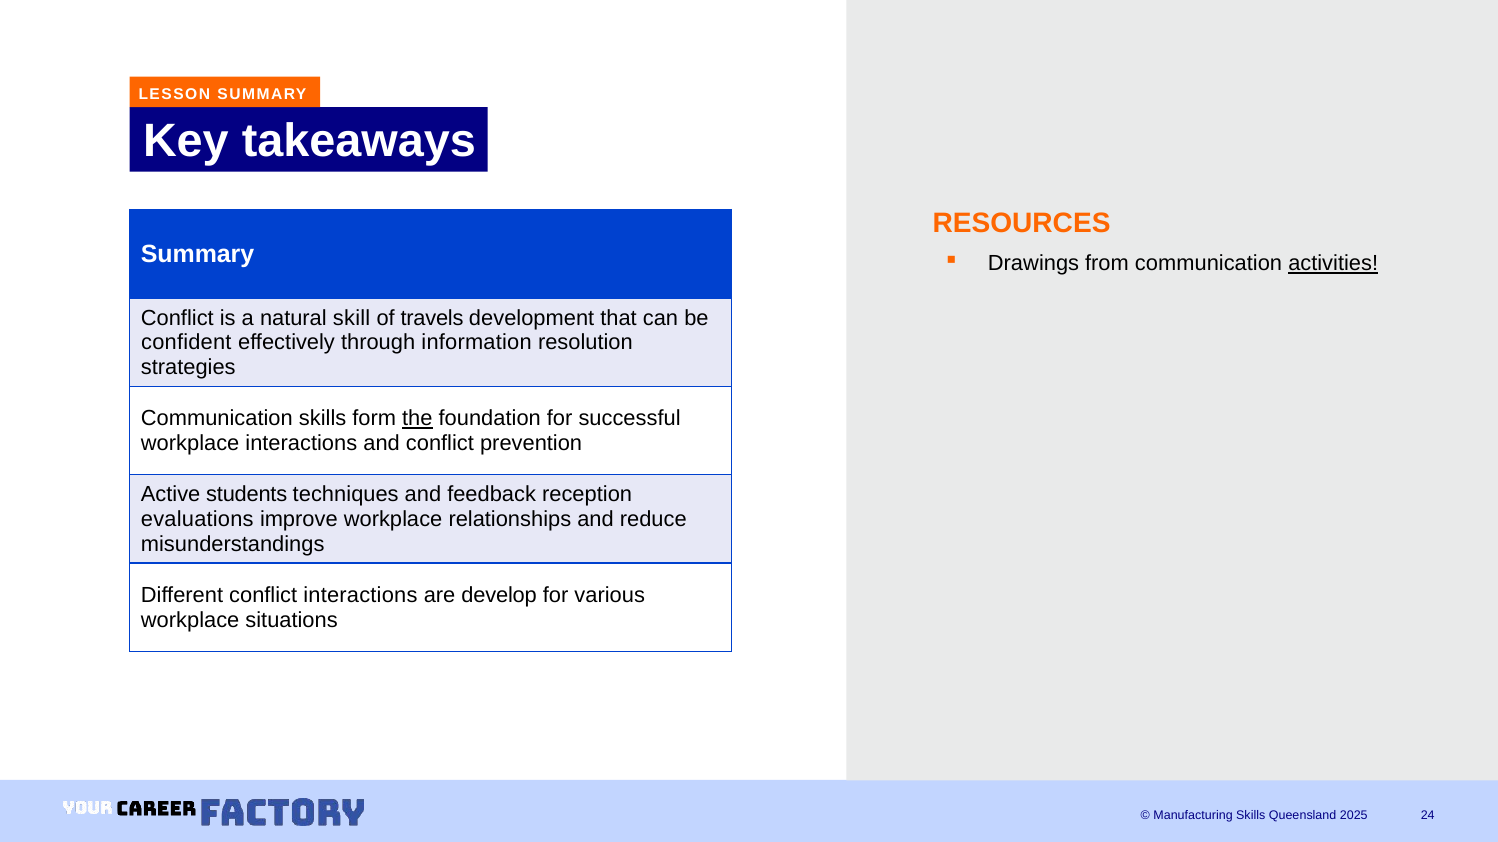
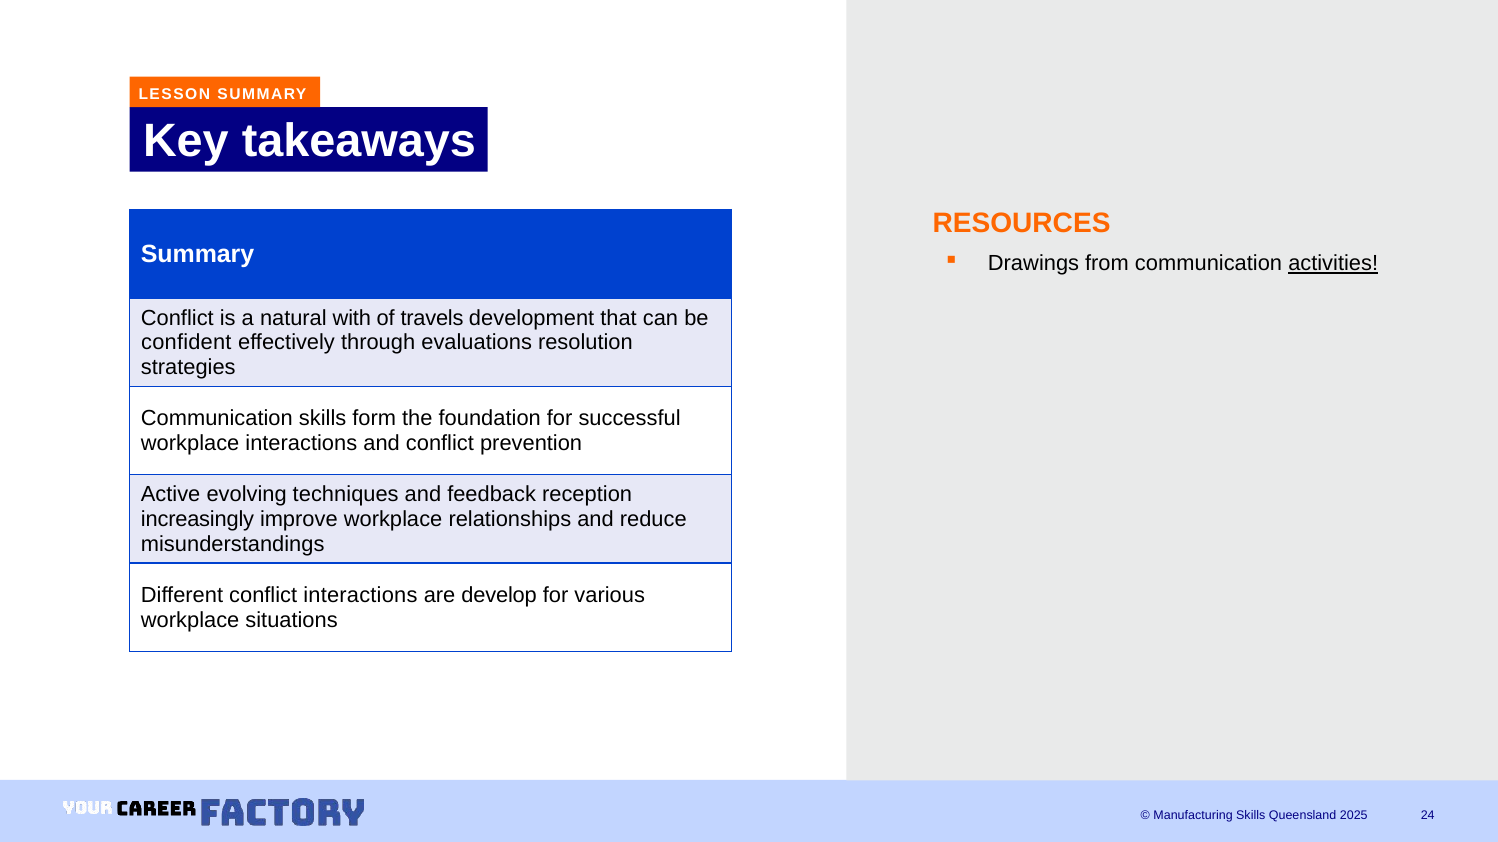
skill: skill -> with (352, 318)
information: information -> evaluations (477, 343)
the underline: present -> none (417, 419)
students: students -> evolving (247, 495)
evaluations: evaluations -> increasingly (198, 520)
